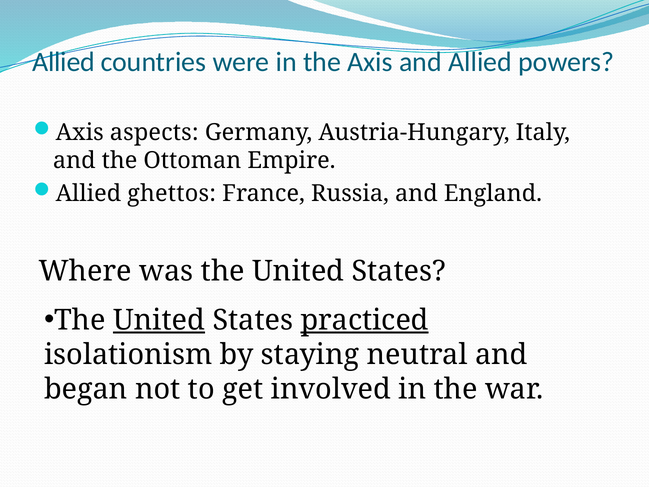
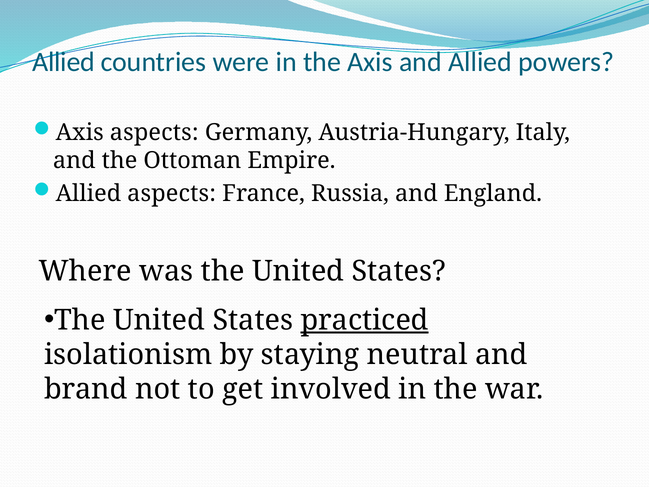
Allied ghettos: ghettos -> aspects (172, 193)
United underline: present -> none (159, 320)
began: began -> brand (86, 389)
